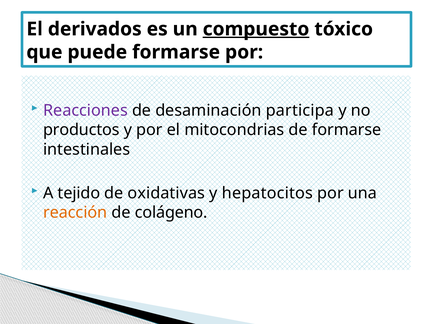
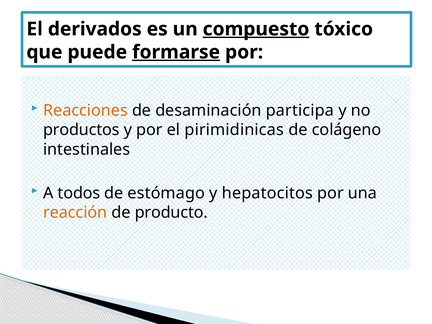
formarse underline: none -> present (176, 52)
Reacciones colour: purple -> orange (86, 111)
mitocondrias: mitocondrias -> pirimidinicas (234, 130)
de formarse: formarse -> colágeno (347, 130)
tejido: tejido -> todos (79, 193)
oxidativas: oxidativas -> estómago (166, 193)
colágeno: colágeno -> producto (171, 213)
